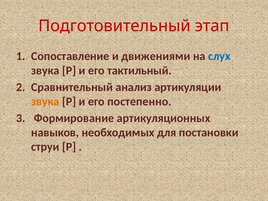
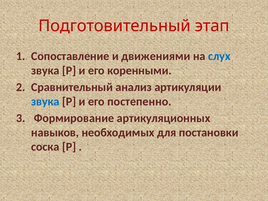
тактильный: тактильный -> коренными (139, 71)
звука colour: orange -> blue (45, 101)
струи: струи -> соска (45, 147)
